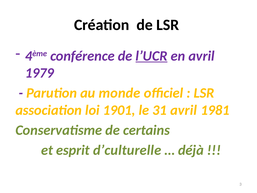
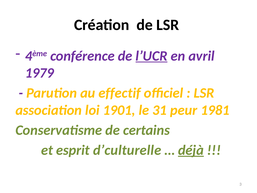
monde: monde -> effectif (120, 93)
31 avril: avril -> peur (184, 110)
déjà underline: none -> present (191, 150)
